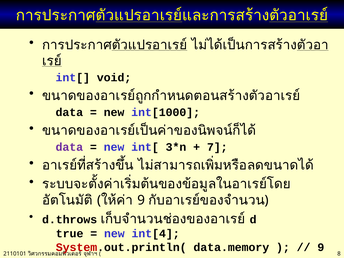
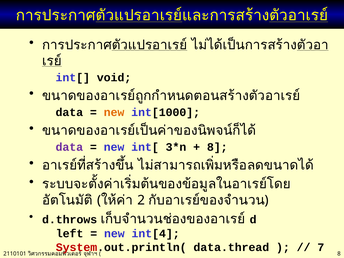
new colour: black -> orange (114, 112)
7: 7 -> 8 (217, 147)
9: 9 -> 2 (141, 200)
true: true -> left (70, 234)
data.memory: data.memory -> data.thread (231, 247)
9: 9 -> 7 (321, 247)
